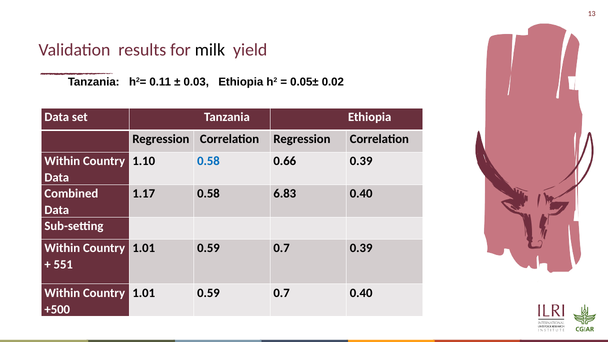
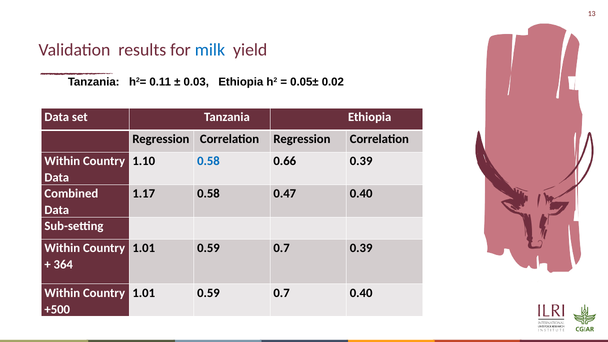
milk colour: black -> blue (210, 50)
6.83: 6.83 -> 0.47 (285, 194)
551: 551 -> 364 (63, 265)
